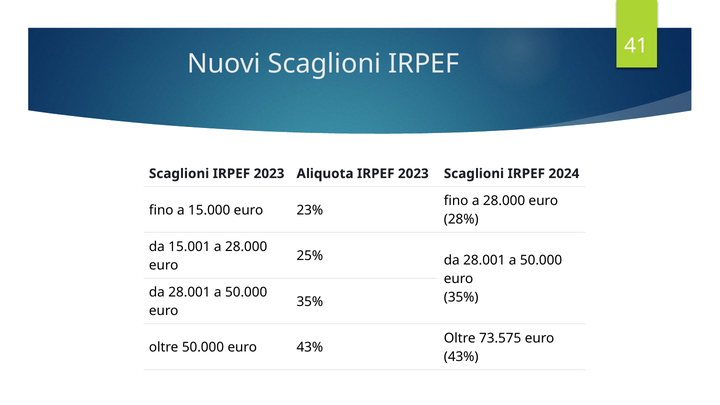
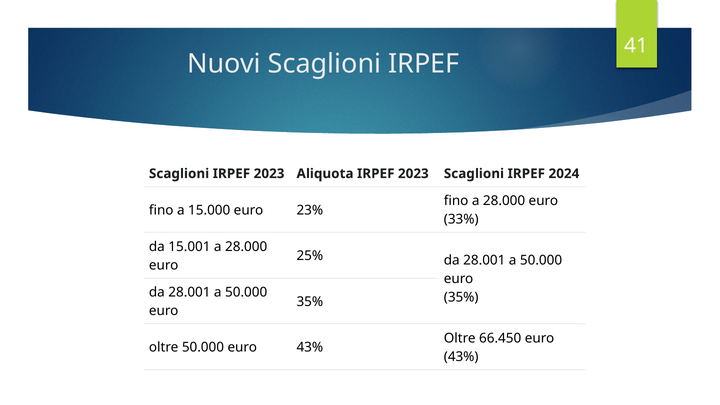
28%: 28% -> 33% (461, 219)
73.575: 73.575 -> 66.450 (500, 338)
